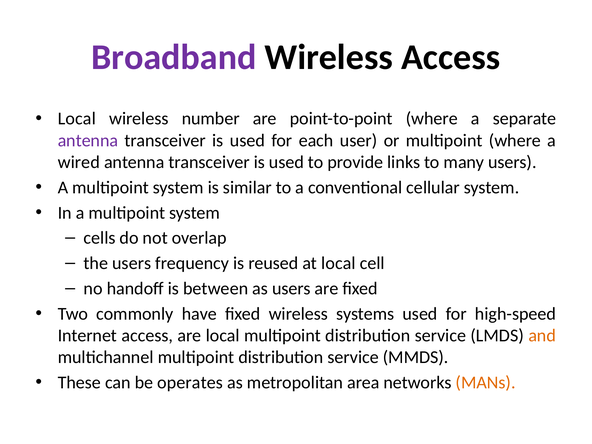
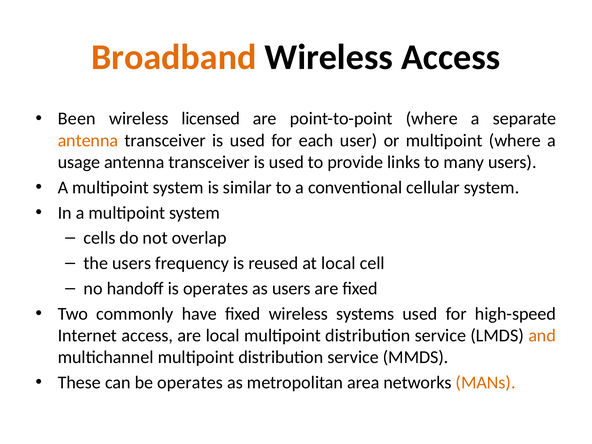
Broadband colour: purple -> orange (174, 57)
Local: Local -> Been (77, 119)
number: number -> licensed (211, 119)
antenna colour: purple -> orange (88, 140)
wired: wired -> usage (79, 162)
is between: between -> operates (216, 289)
